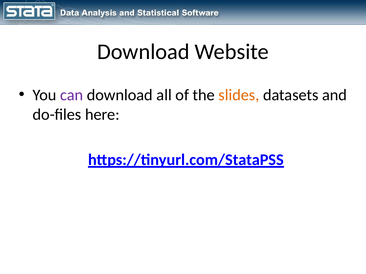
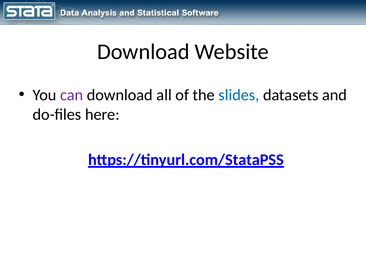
slides colour: orange -> blue (239, 95)
